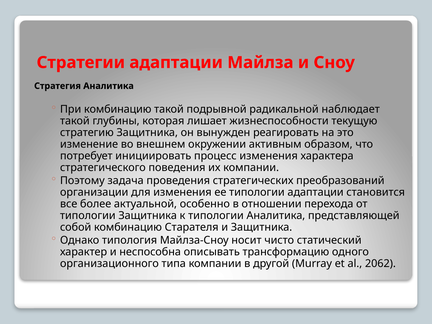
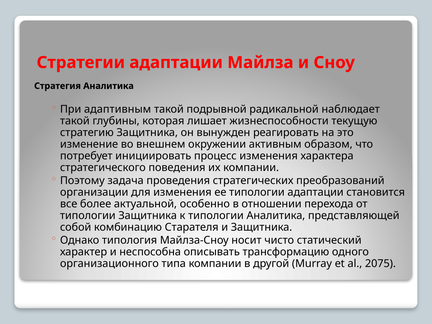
При комбинацию: комбинацию -> адаптивным (118, 109)
2062: 2062 -> 2075 (380, 264)
